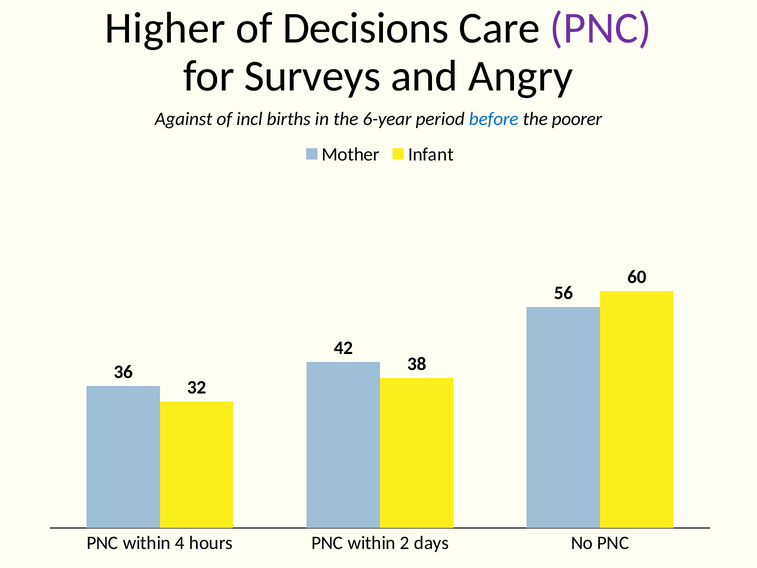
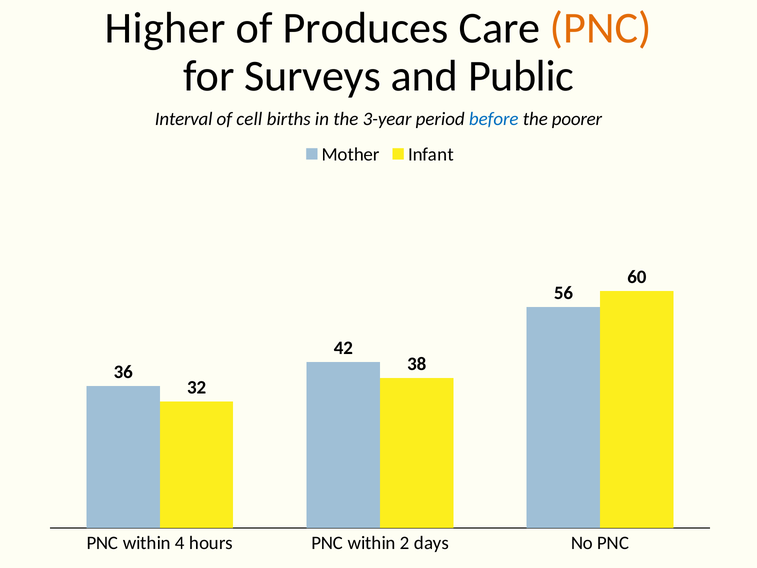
Decisions: Decisions -> Produces (366, 28)
PNC colour: purple -> orange (601, 28)
Angry: Angry -> Public (521, 76)
Against: Against -> Interval (184, 119)
incl: incl -> cell (249, 119)
6-year: 6-year -> 3-year (387, 119)
